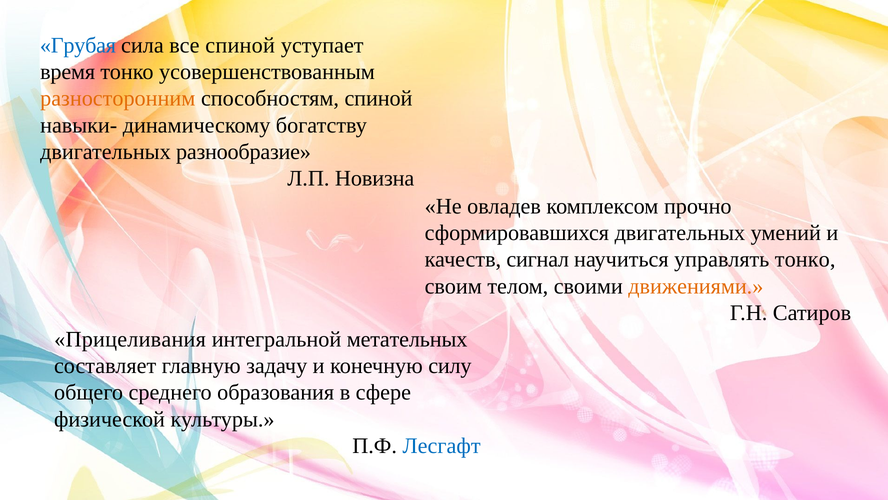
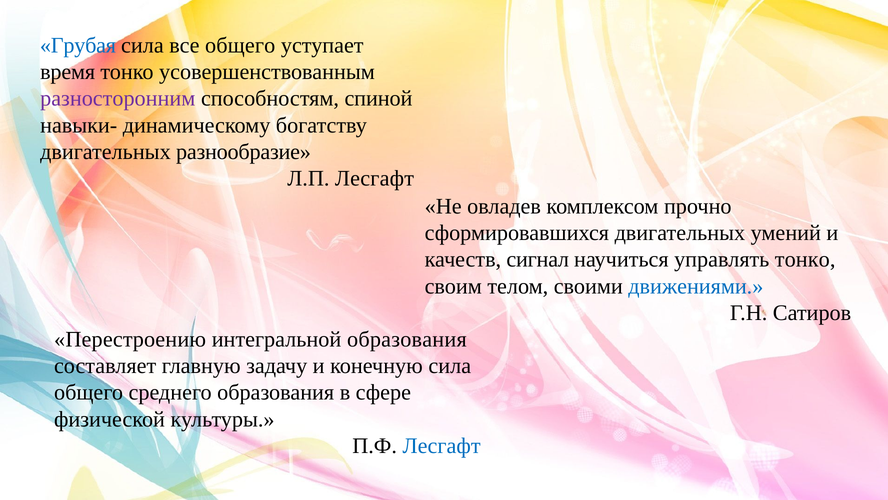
все спиной: спиной -> общего (240, 45)
разносторонним colour: orange -> purple (118, 98)
Л.П Новизна: Новизна -> Лесгафт (374, 178)
движениями colour: orange -> blue (696, 286)
Прицеливания: Прицеливания -> Перестроению (130, 339)
интегральной метательных: метательных -> образования (407, 339)
конечную силу: силу -> сила (450, 366)
